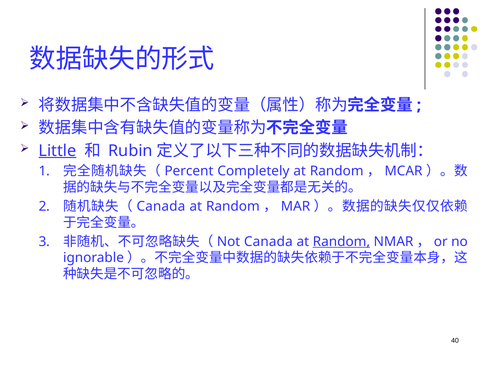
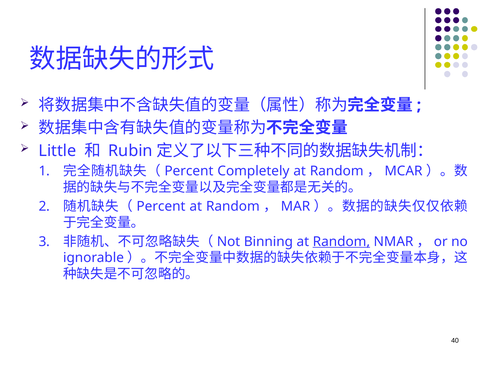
Little underline: present -> none (57, 151)
Canada: Canada -> Percent (161, 206)
Canada: Canada -> Binning (268, 242)
